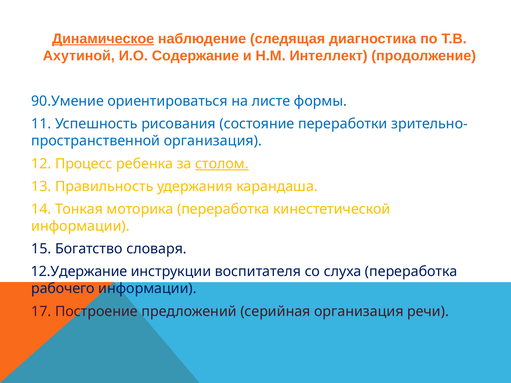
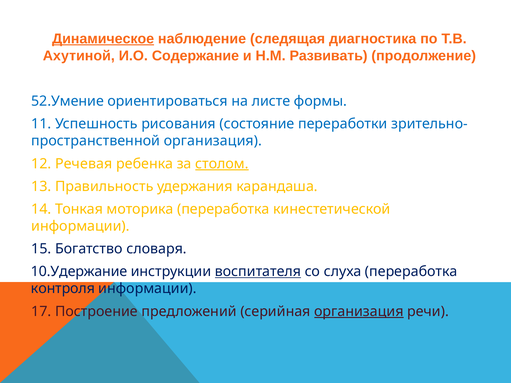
Интеллект: Интеллект -> Развивать (329, 56)
90.Умение: 90.Умение -> 52.Умение (68, 101)
Процесс: Процесс -> Речевая (84, 164)
12.Удержание: 12.Удержание -> 10.Удержание (79, 272)
воспитателя underline: none -> present (258, 272)
рабочего: рабочего -> контроля (63, 289)
организация underline: none -> present (359, 312)
